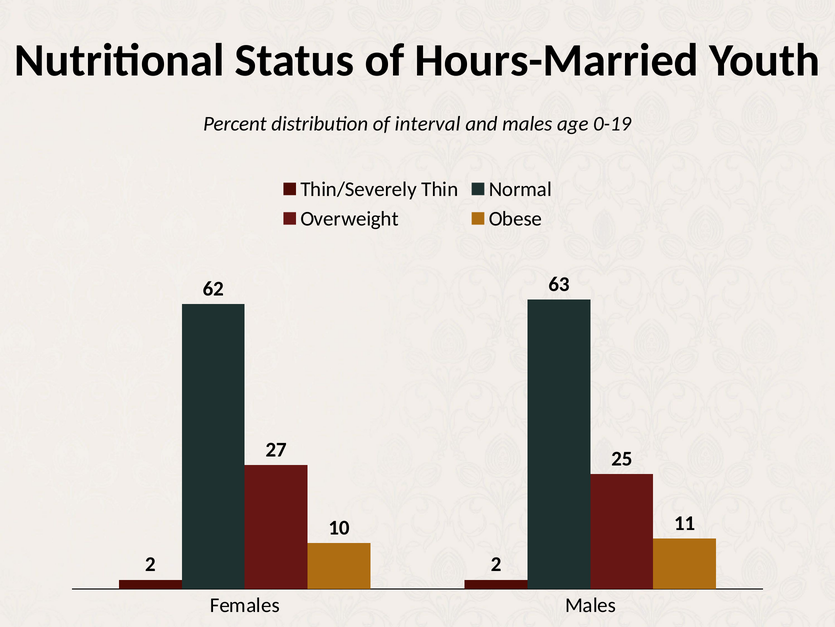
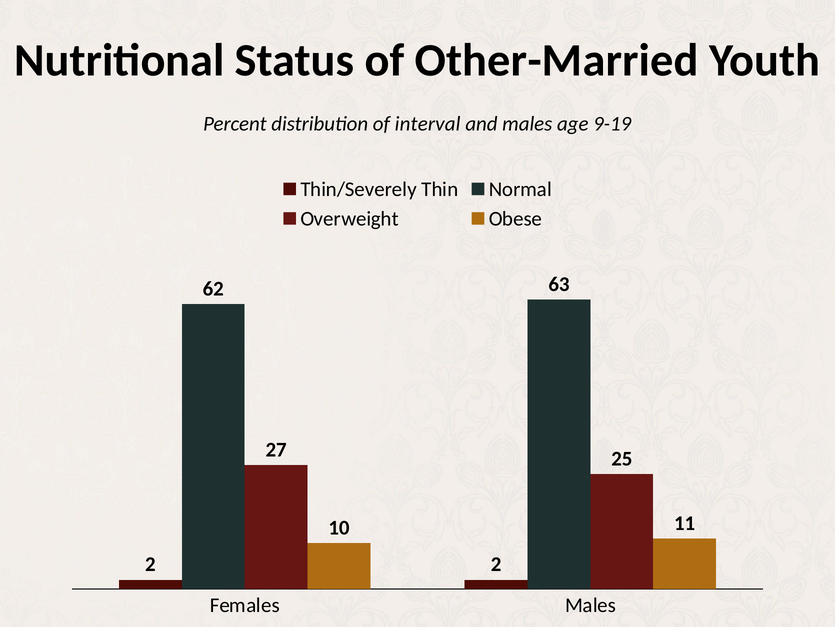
Hours-Married: Hours-Married -> Other-Married (557, 60)
0-19: 0-19 -> 9-19 (612, 124)
